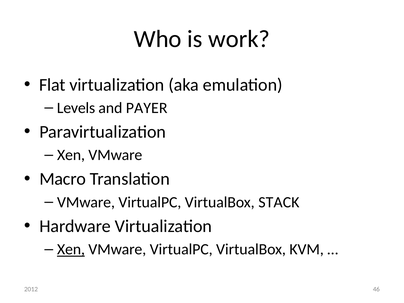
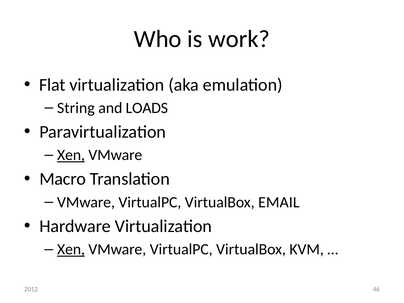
Levels: Levels -> String (76, 108)
PAYER: PAYER -> LOADS (147, 108)
Xen underline: none -> present (71, 155)
STACK: STACK -> EMAIL (279, 202)
